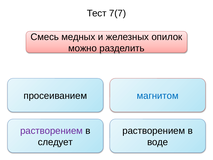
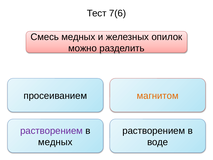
7(7: 7(7 -> 7(6 (118, 13)
магнитом colour: blue -> orange (158, 96)
следует: следует -> медных (55, 142)
